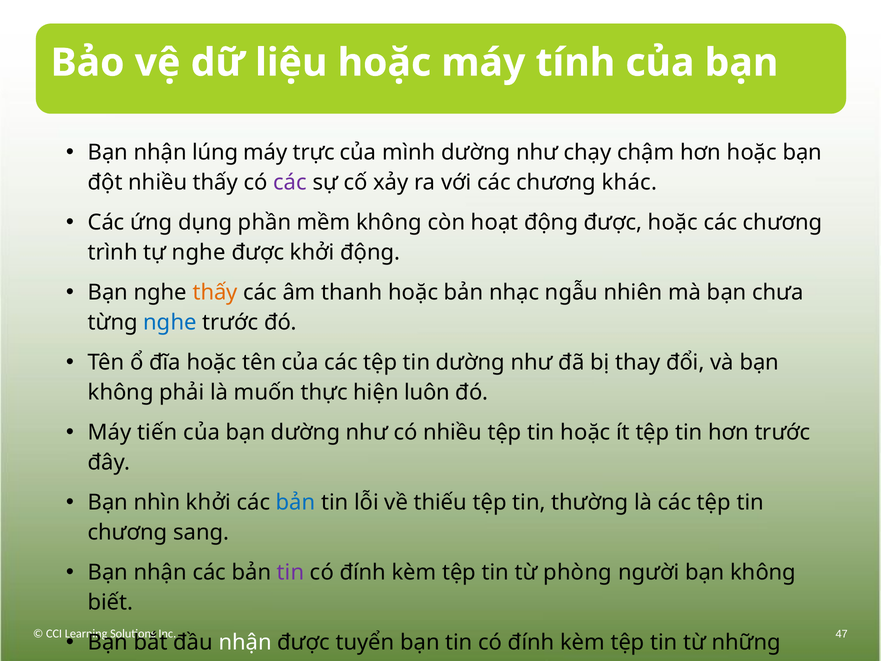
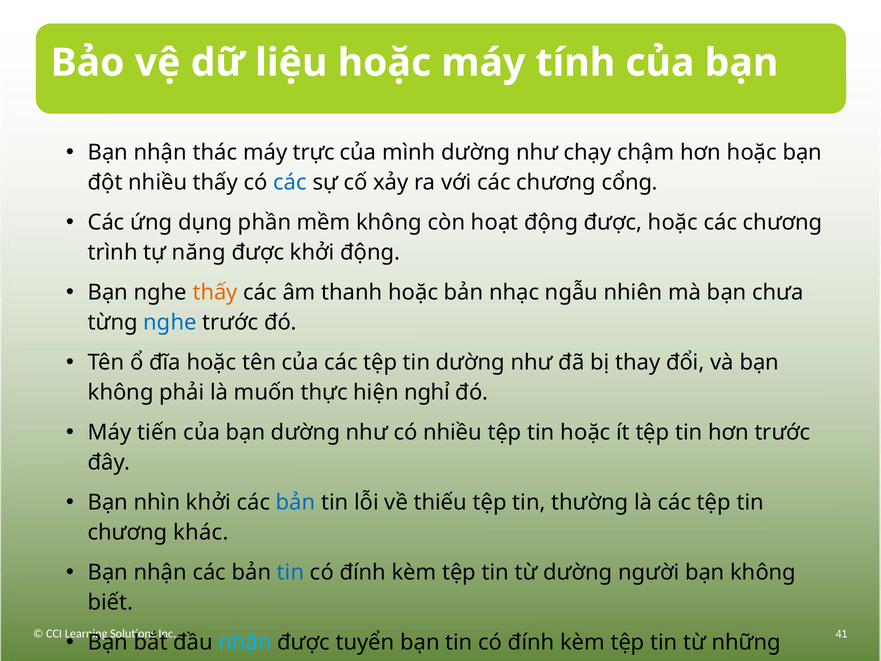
lúng: lúng -> thác (215, 152)
các colour: purple -> blue (290, 182)
khác: khác -> cổng (630, 182)
tự nghe: nghe -> năng (199, 252)
luôn: luôn -> nghỉ (427, 392)
sang: sang -> khác (201, 532)
tin colour: purple -> blue (291, 572)
từ phòng: phòng -> dường (578, 572)
47: 47 -> 41 (842, 634)
nhận colour: white -> light blue (245, 642)
